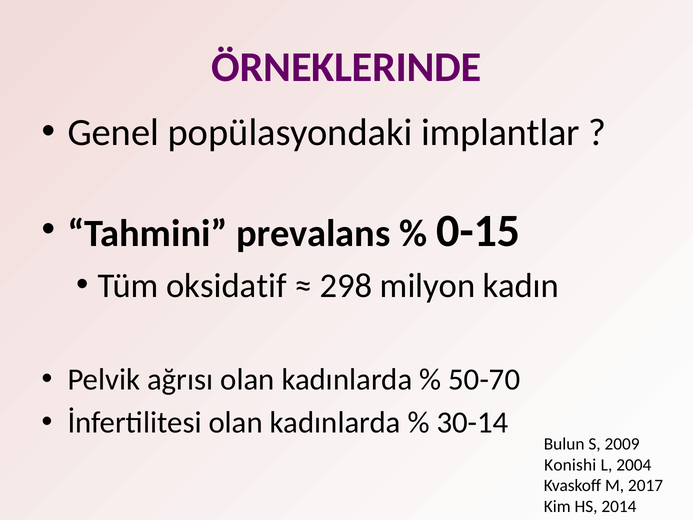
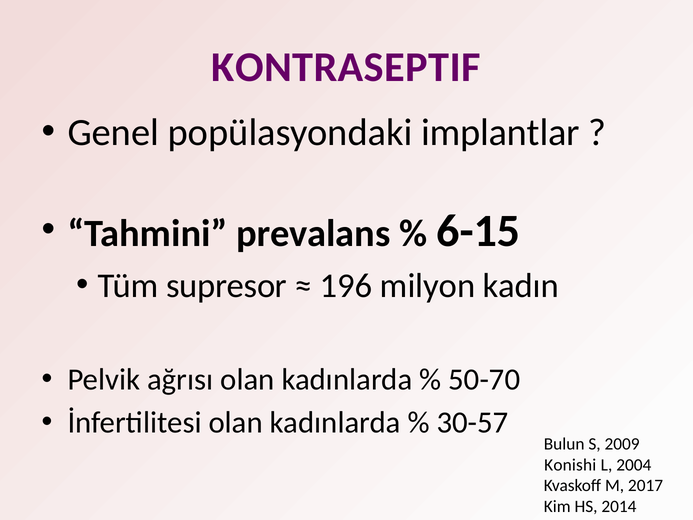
ÖRNEKLERINDE: ÖRNEKLERINDE -> KONTRASEPTIF (346, 67)
0-15: 0-15 -> 6-15 (478, 231)
oksidatif: oksidatif -> supresor (227, 286)
298: 298 -> 196 (346, 286)
30-14: 30-14 -> 30-57 (473, 422)
